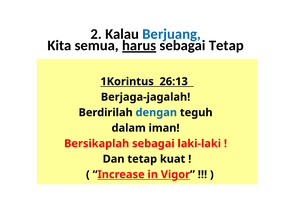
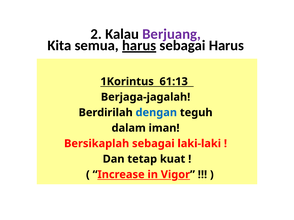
Berjuang colour: blue -> purple (172, 34)
sebagai Tetap: Tetap -> Harus (226, 46)
26:13: 26:13 -> 61:13 (174, 82)
